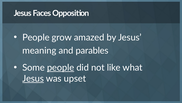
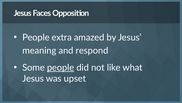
grow: grow -> extra (62, 37)
parables: parables -> respond (92, 50)
Jesus underline: present -> none (33, 78)
